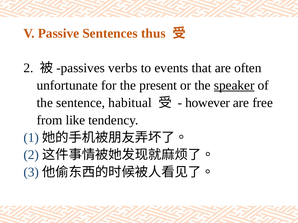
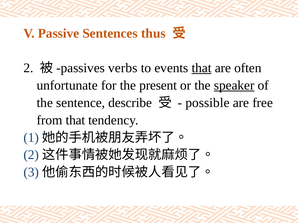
that underline: none -> present (202, 68)
habitual: habitual -> describe (130, 103)
however: however -> possible (207, 103)
from like: like -> that (75, 120)
